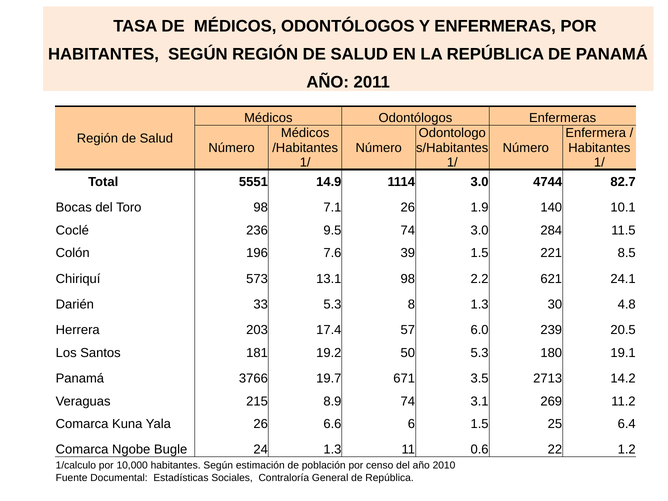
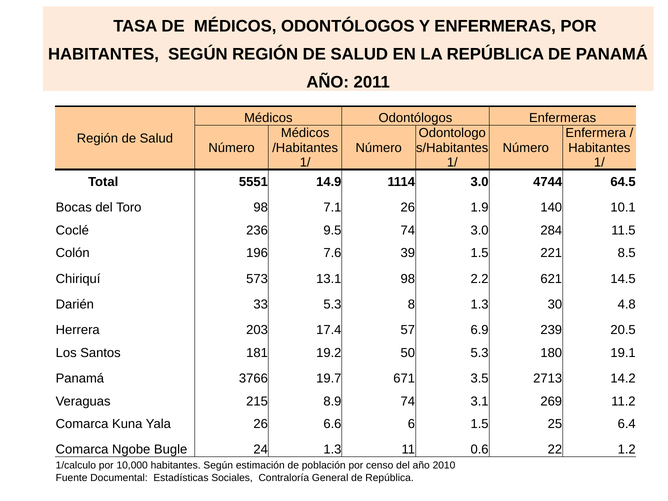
82.7: 82.7 -> 64.5 (623, 182)
24.1: 24.1 -> 14.5 (623, 279)
6.0: 6.0 -> 6.9 (480, 330)
